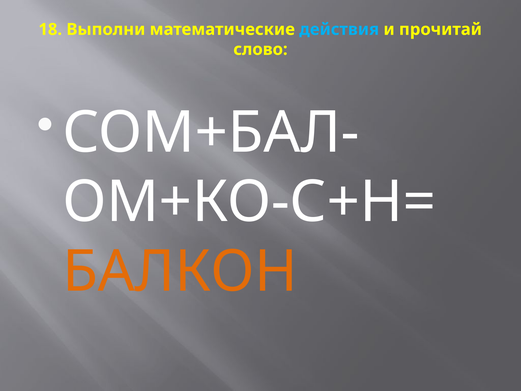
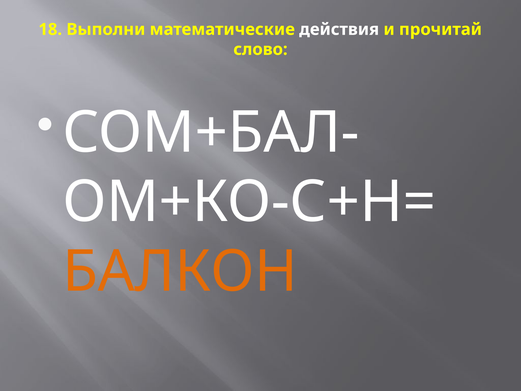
действия colour: light blue -> white (339, 29)
